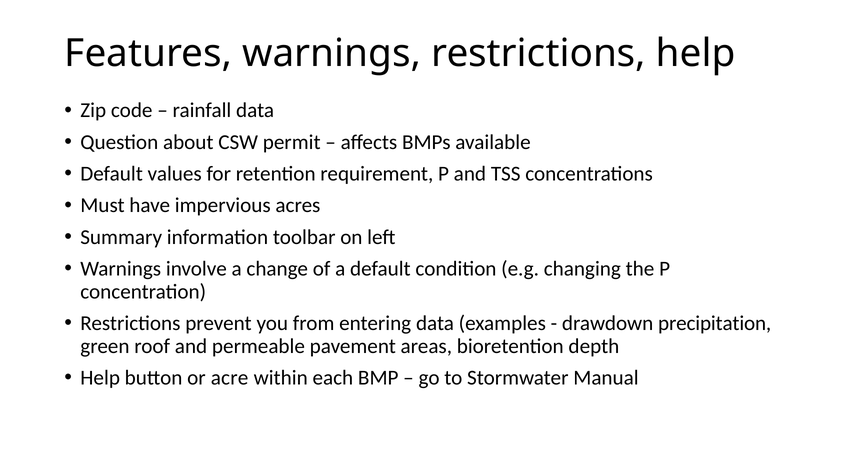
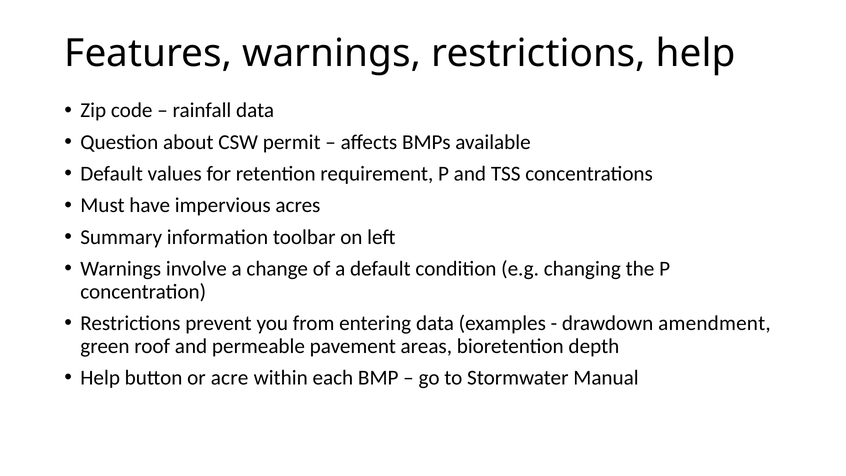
precipitation: precipitation -> amendment (714, 323)
